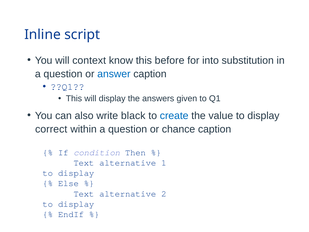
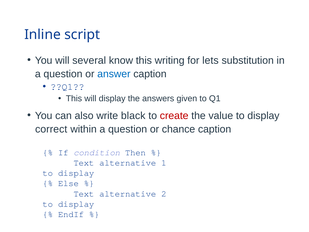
context: context -> several (89, 60)
before: before -> writing (170, 60)
into: into -> lets (210, 60)
create colour: blue -> red (174, 116)
